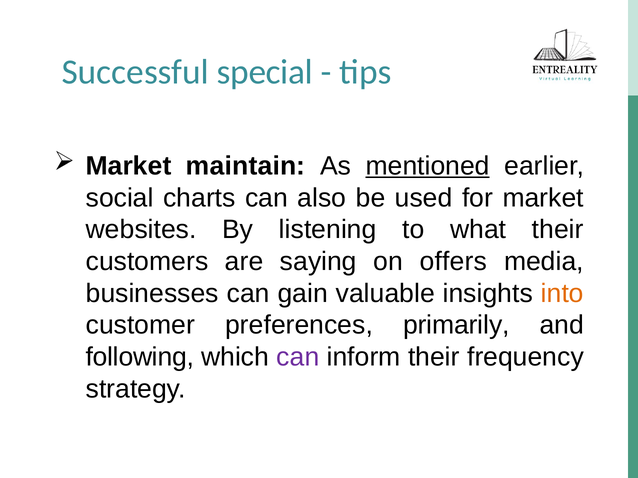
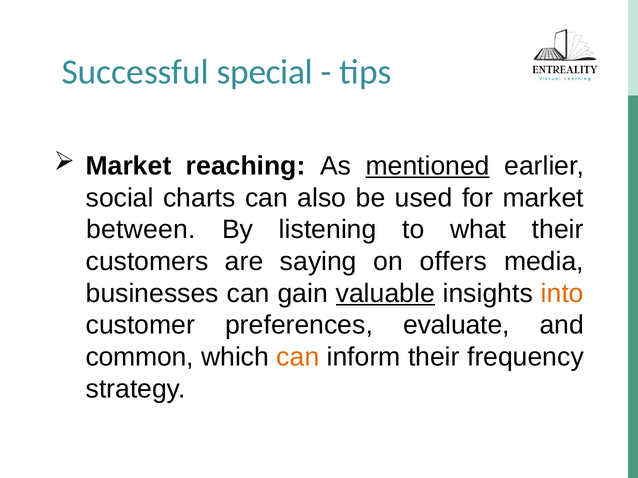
maintain: maintain -> reaching (246, 166)
websites: websites -> between (141, 230)
valuable underline: none -> present (385, 294)
primarily: primarily -> evaluate (456, 326)
following: following -> common (140, 357)
can colour: purple -> orange (298, 357)
